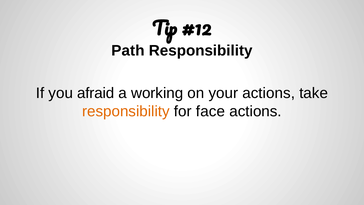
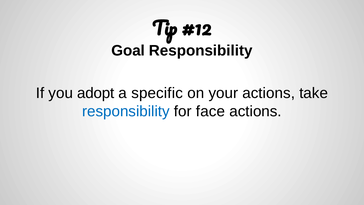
Path: Path -> Goal (128, 50)
afraid: afraid -> adopt (96, 93)
working: working -> specific (157, 93)
responsibility colour: orange -> blue (126, 111)
